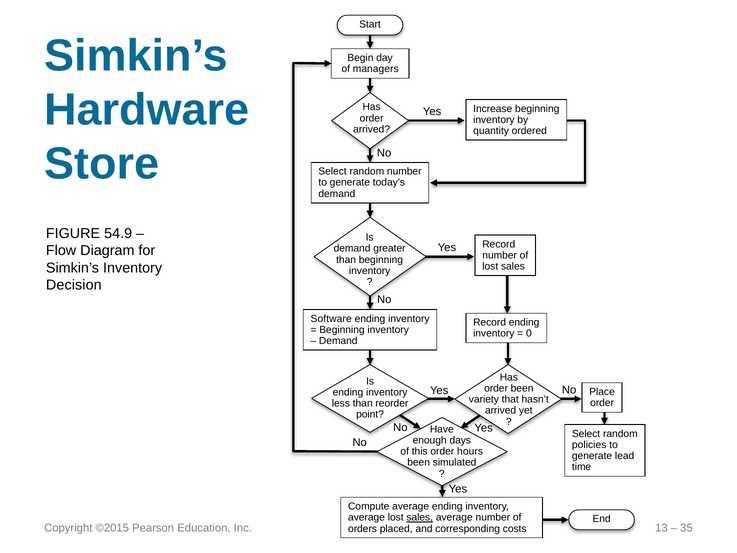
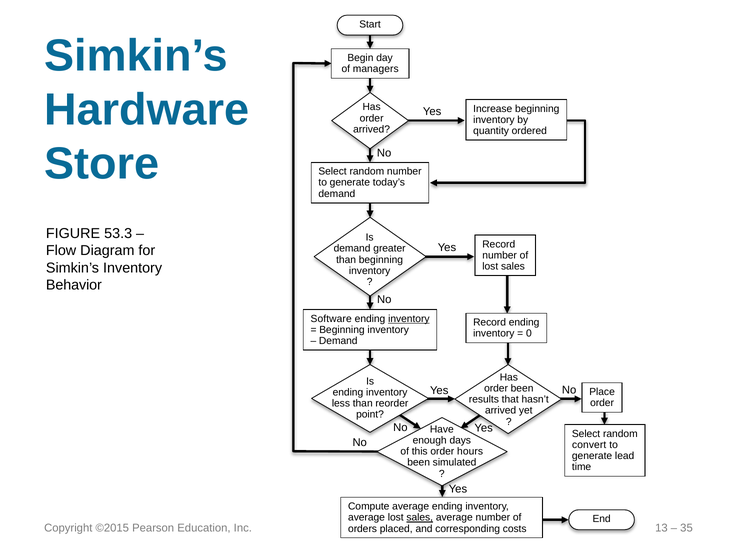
54.9: 54.9 -> 53.3 (118, 233)
Decision: Decision -> Behavior (74, 285)
inventory underline: none -> present (409, 319)
variety: variety -> results (484, 399)
policies: policies -> convert (589, 445)
